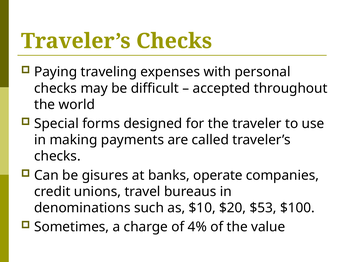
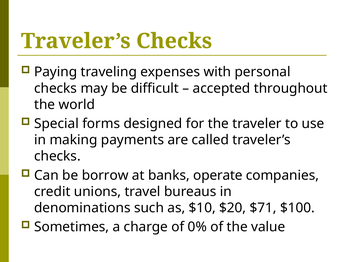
gisures: gisures -> borrow (105, 176)
$53: $53 -> $71 (263, 208)
4%: 4% -> 0% (197, 227)
